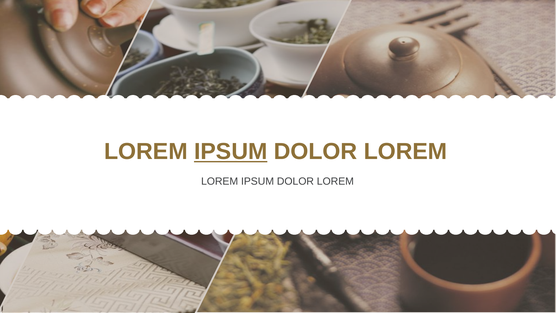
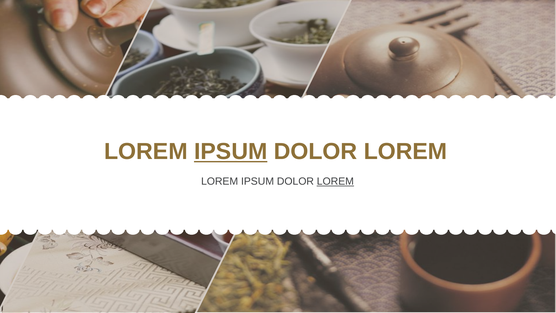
LOREM underline: none -> present (335, 181)
